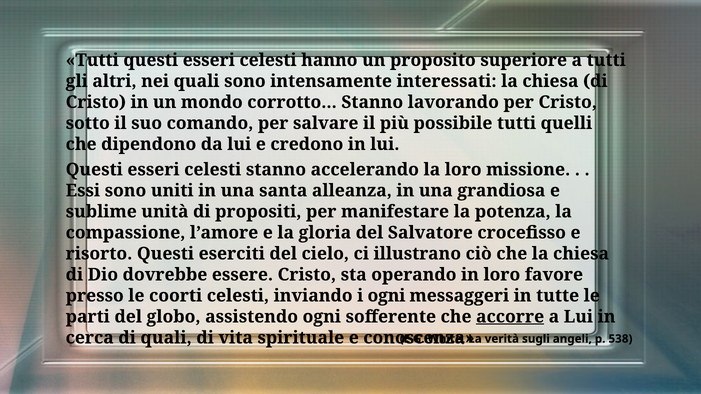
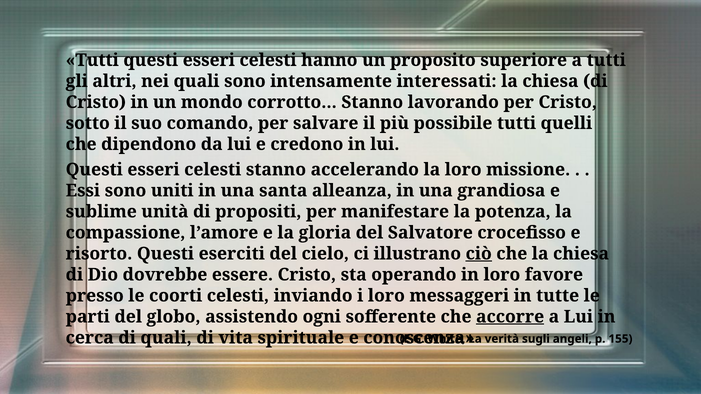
ciò underline: none -> present (479, 254)
i ogni: ogni -> loro (386, 296)
538: 538 -> 155 (620, 339)
